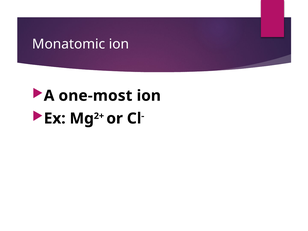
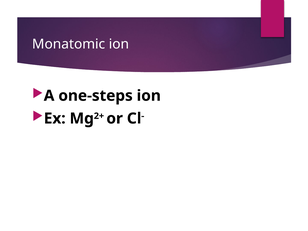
one-most: one-most -> one-steps (96, 96)
